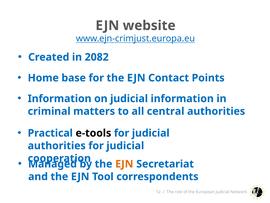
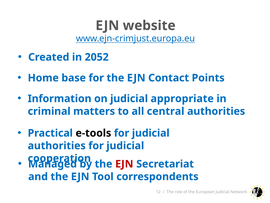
2082: 2082 -> 2052 (97, 57)
judicial information: information -> appropriate (182, 98)
EJN colour: orange -> red (124, 164)
